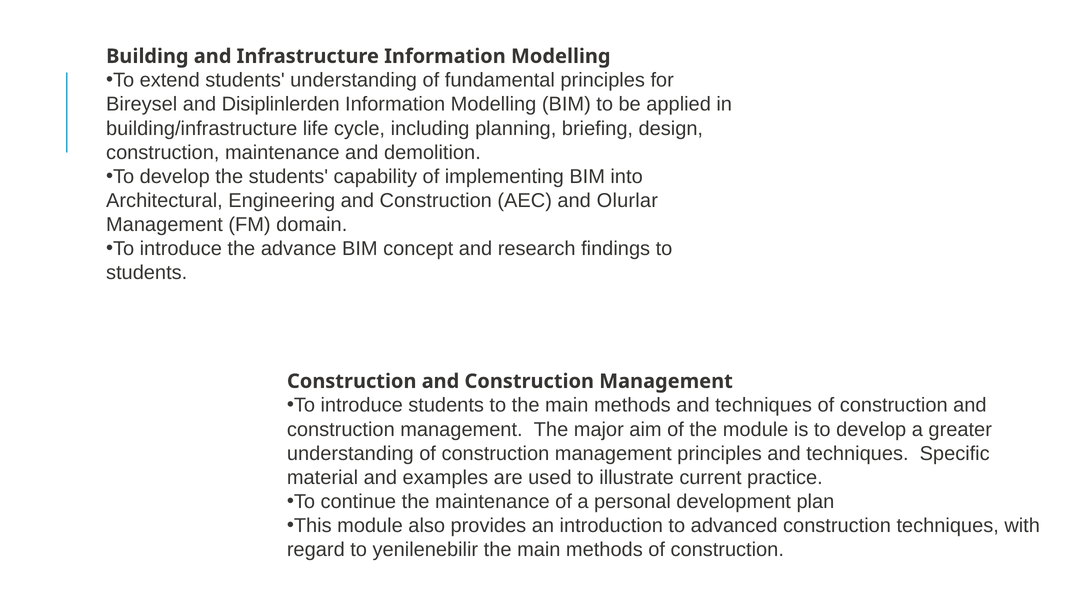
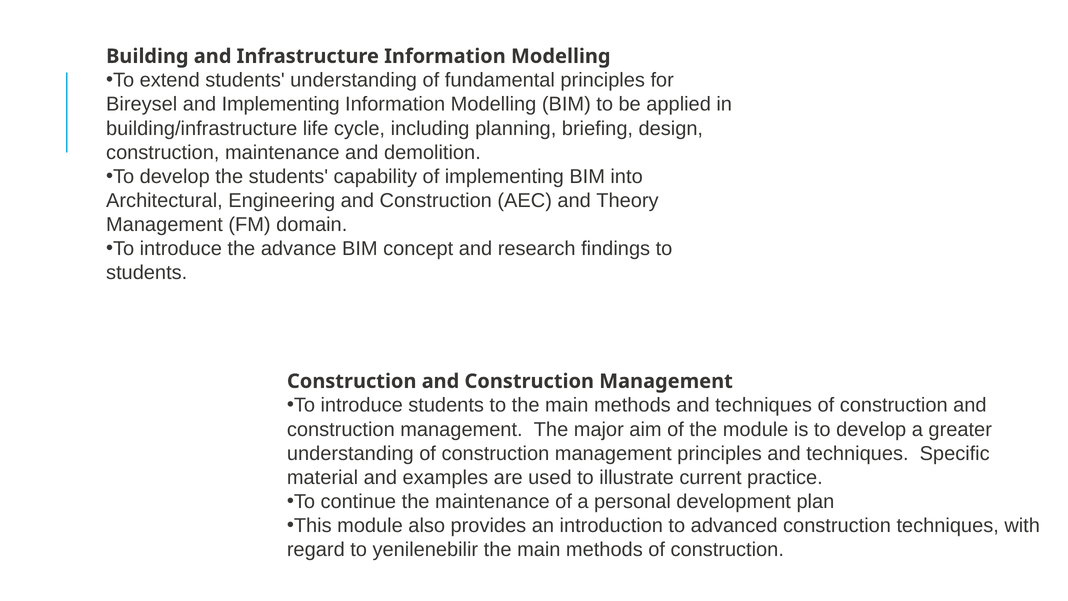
and Disiplinlerden: Disiplinlerden -> Implementing (281, 104)
Olurlar: Olurlar -> Theory (627, 200)
